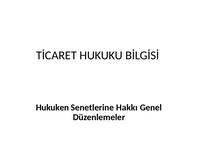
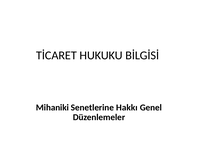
Hukuken: Hukuken -> Mihaniki (52, 108)
